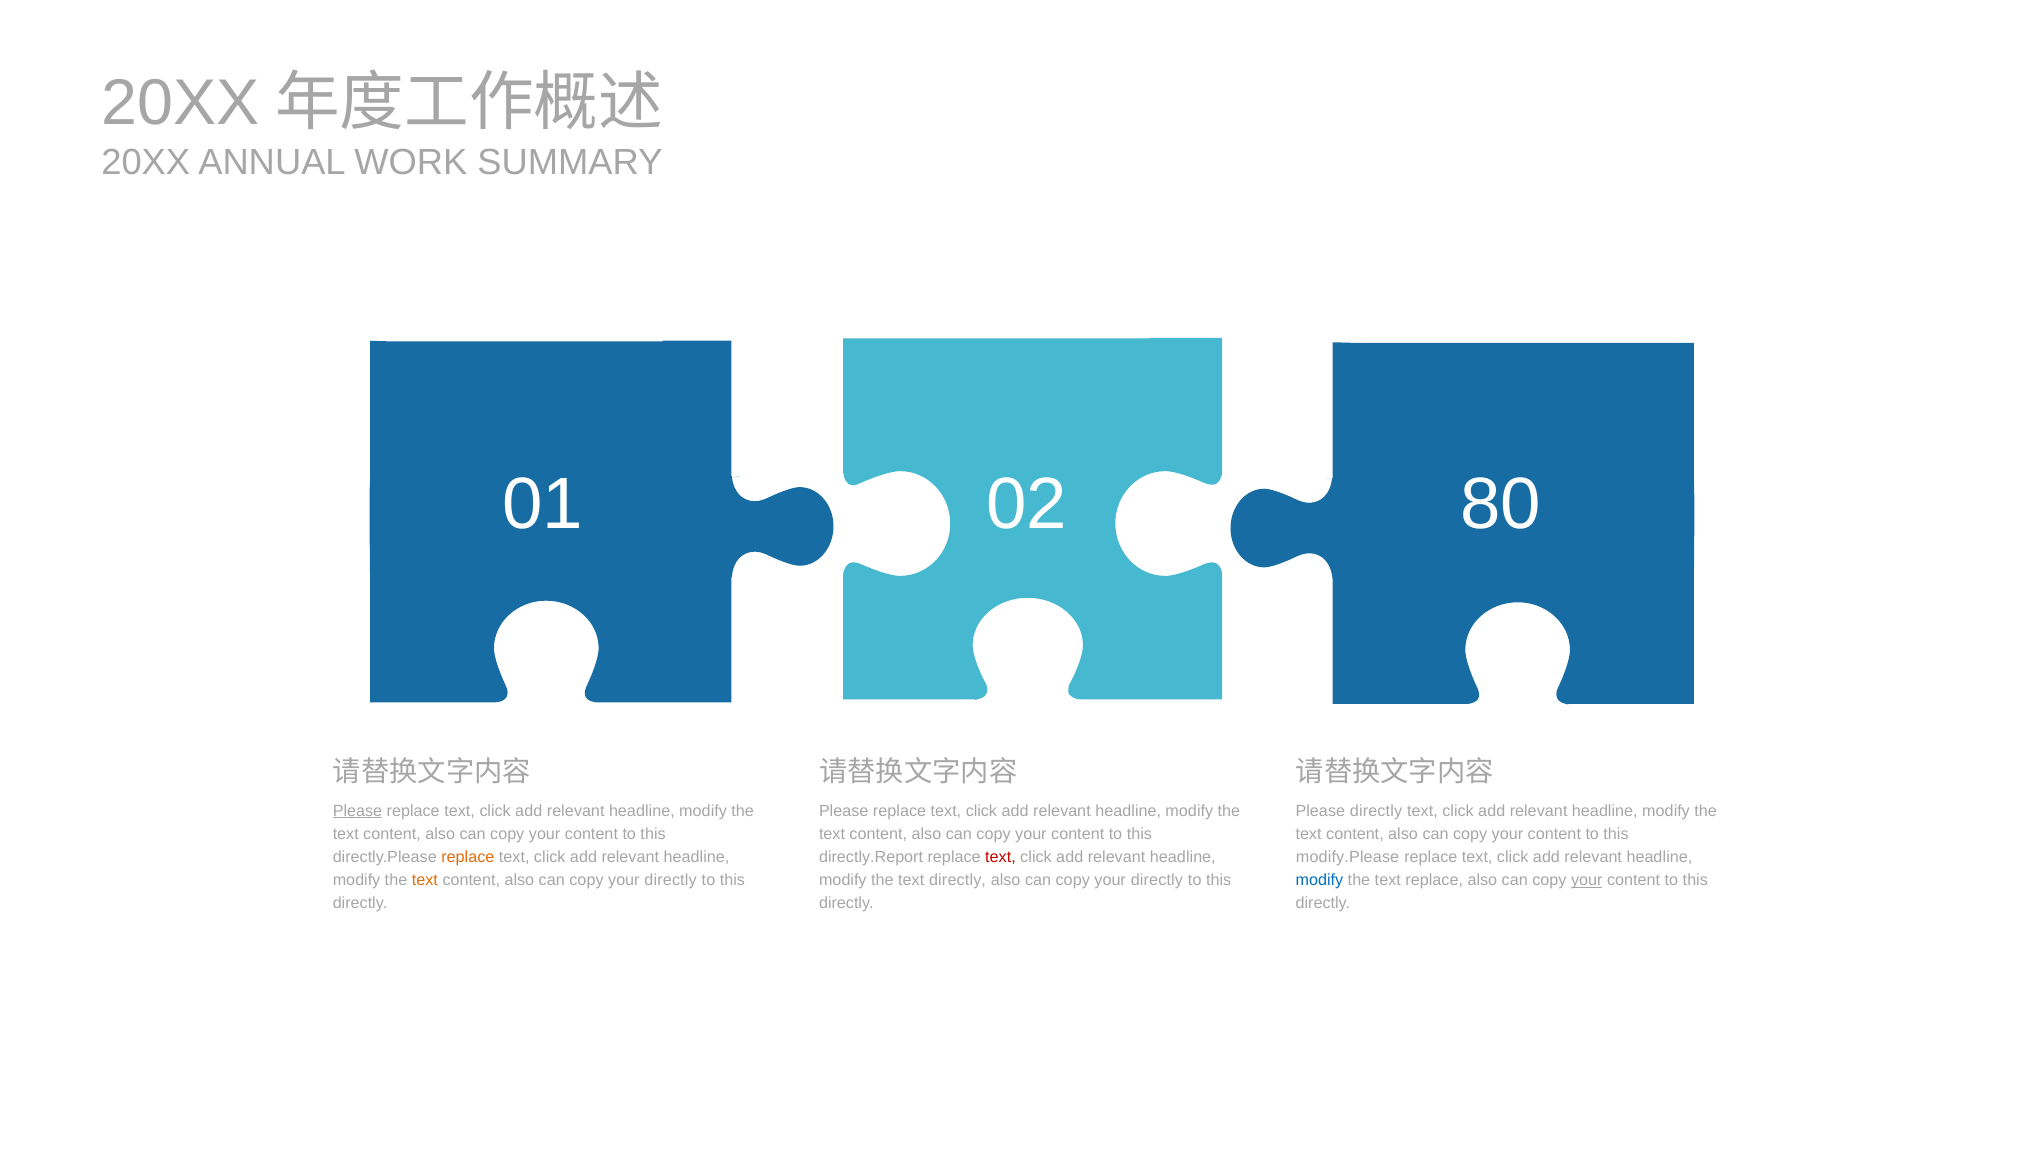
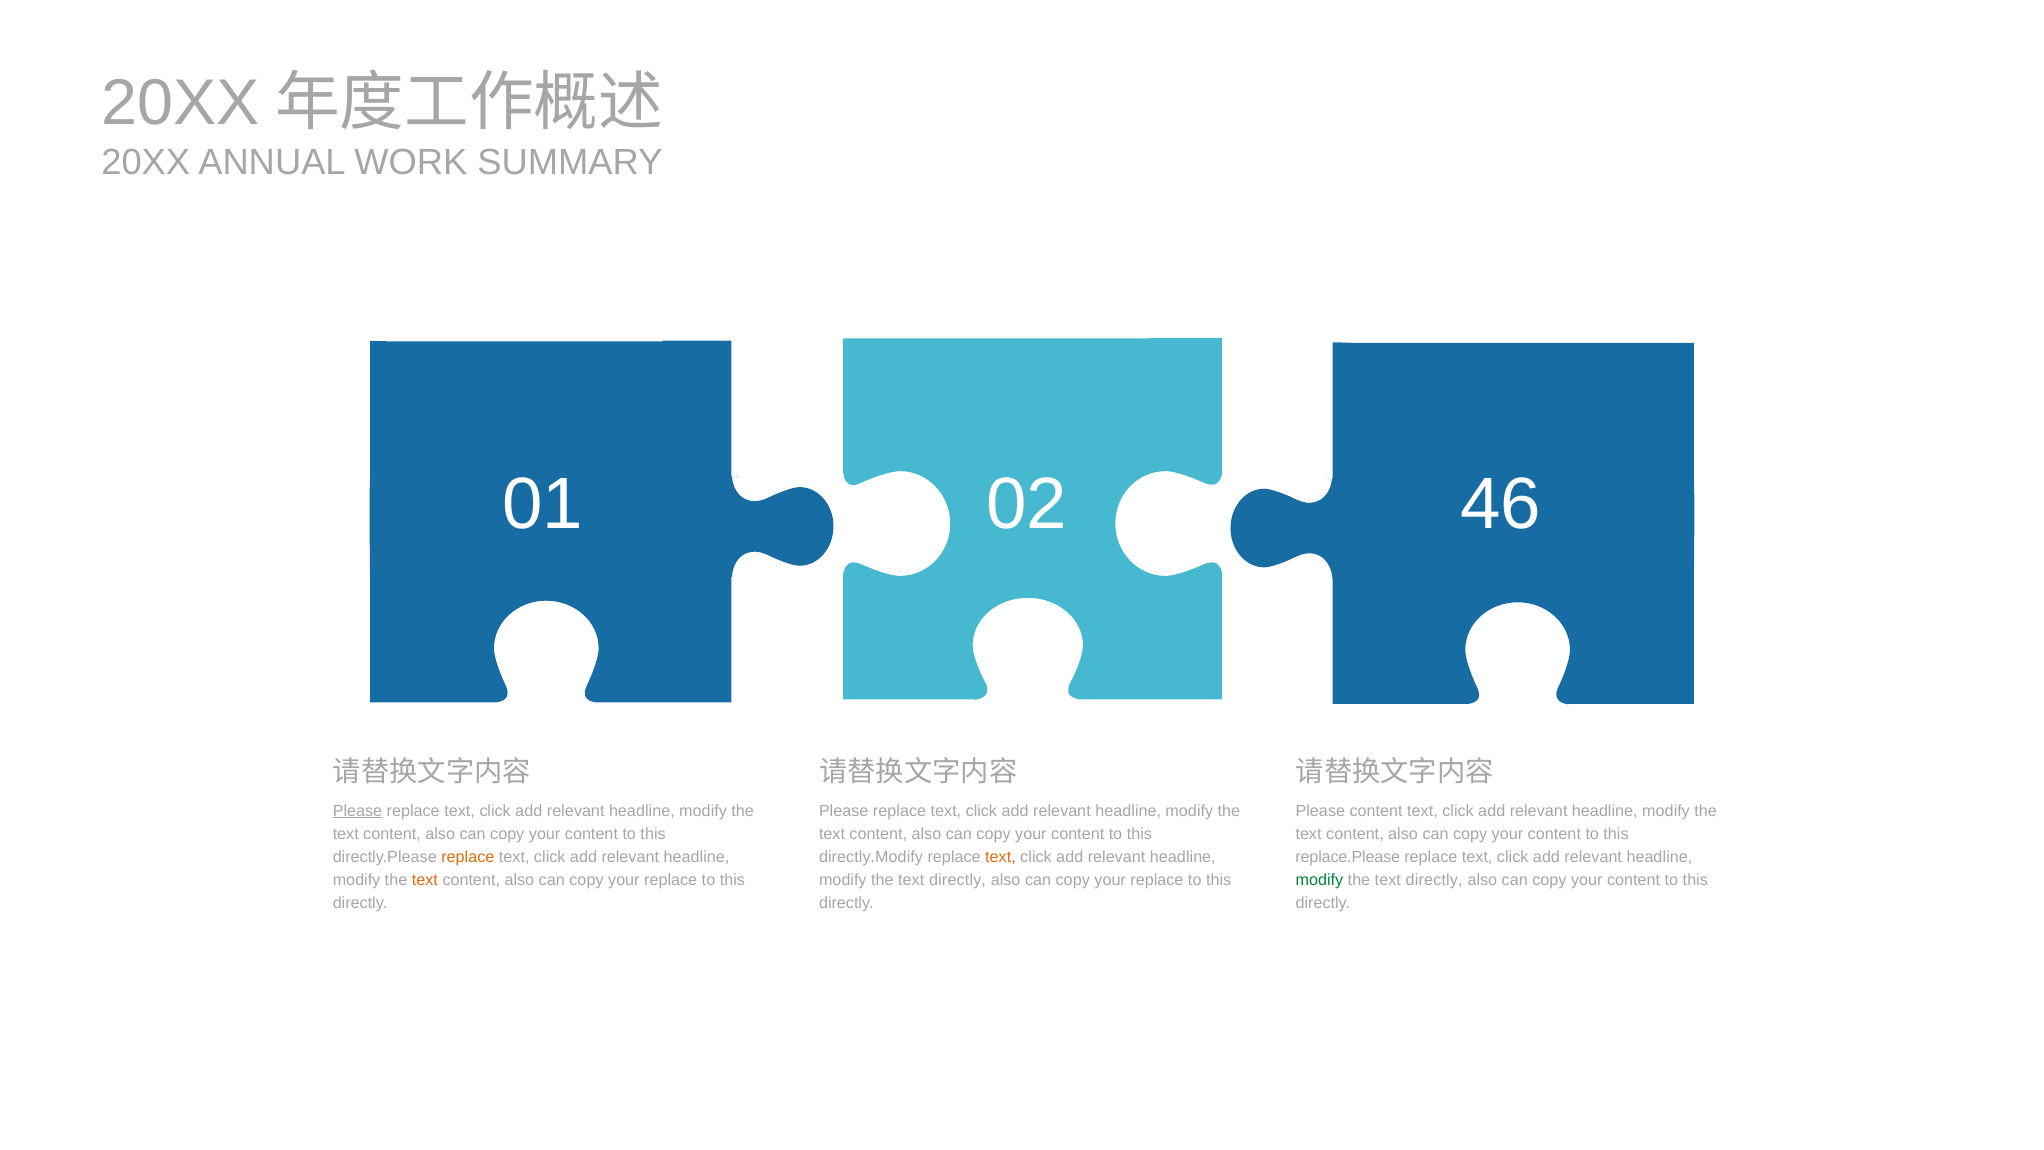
80: 80 -> 46 (1501, 505)
Please directly: directly -> content (1376, 811)
directly.Report: directly.Report -> directly.Modify (871, 857)
text colour: red -> orange (1000, 857)
modify.Please: modify.Please -> replace.Please (1348, 857)
directly: directly -> replace (671, 880)
directly: directly -> replace (1157, 880)
modify colour: blue -> green (1319, 880)
replace: replace -> directly (1434, 880)
your underline: present -> none (1587, 880)
